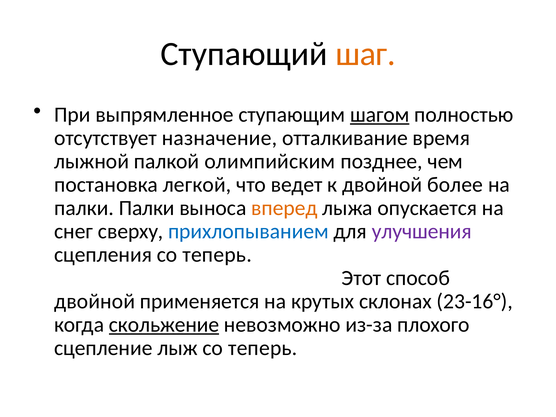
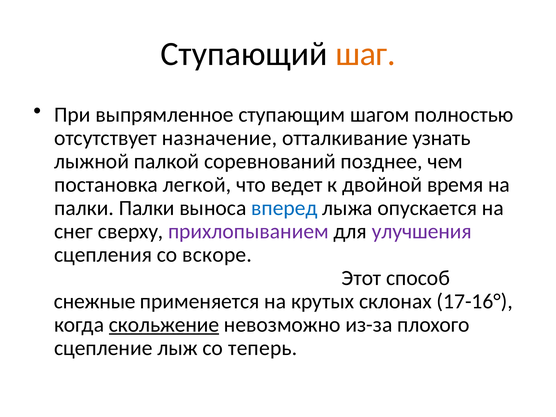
шагом underline: present -> none (380, 115)
время: время -> узнать (441, 138)
олимпийским: олимпийским -> соревнований (270, 161)
более: более -> время (455, 185)
вперед colour: orange -> blue (284, 208)
прихлопыванием colour: blue -> purple (248, 231)
сцепления со теперь: теперь -> вскоре (217, 255)
двойной: двойной -> снежные (95, 301)
23-16°: 23-16° -> 17-16° (475, 301)
